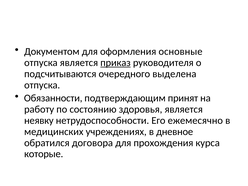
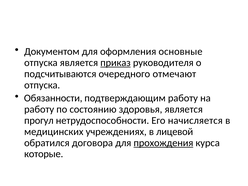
выделена: выделена -> отмечают (174, 74)
подтверждающим принят: принят -> работу (183, 98)
неявку: неявку -> прогул (39, 121)
ежемесячно: ежемесячно -> начисляется (195, 121)
дневное: дневное -> лицевой (175, 132)
прохождения underline: none -> present (163, 143)
